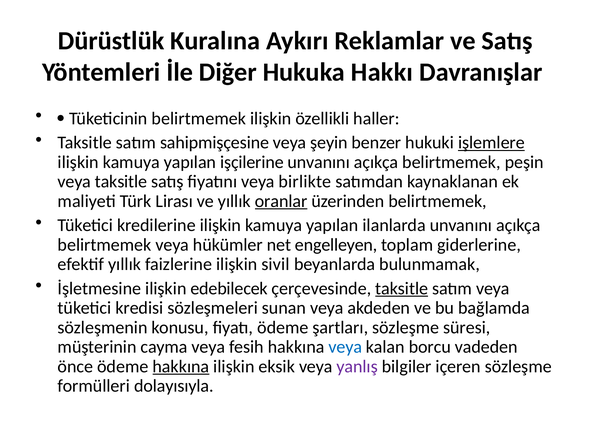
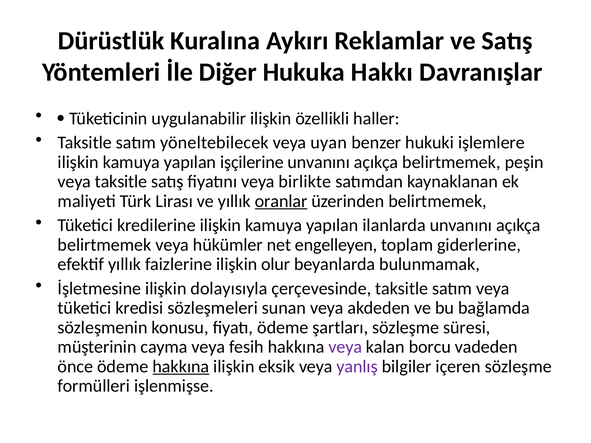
Tüketicinin belirtmemek: belirtmemek -> uygulanabilir (199, 118)
sahipmişçesine: sahipmişçesine -> yöneltebilecek (214, 143)
şeyin: şeyin -> uyan (329, 143)
işlemlere underline: present -> none (491, 143)
sivil: sivil -> olur (276, 264)
edebilecek: edebilecek -> dolayısıyla (229, 289)
taksitle underline: present -> none (402, 289)
veya colour: blue -> purple (345, 347)
dolayısıyla: dolayısıyla -> işlenmişse (174, 386)
